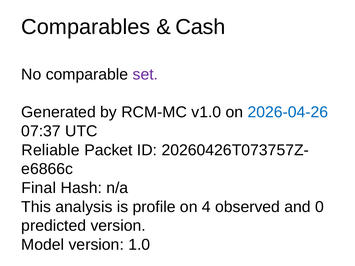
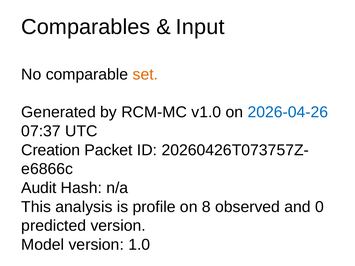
Cash: Cash -> Input (200, 27)
set colour: purple -> orange (145, 74)
Reliable: Reliable -> Creation (51, 150)
Final: Final -> Audit (39, 188)
4: 4 -> 8 (206, 207)
